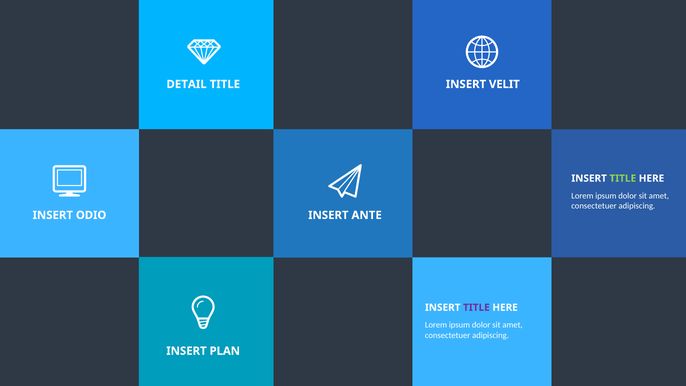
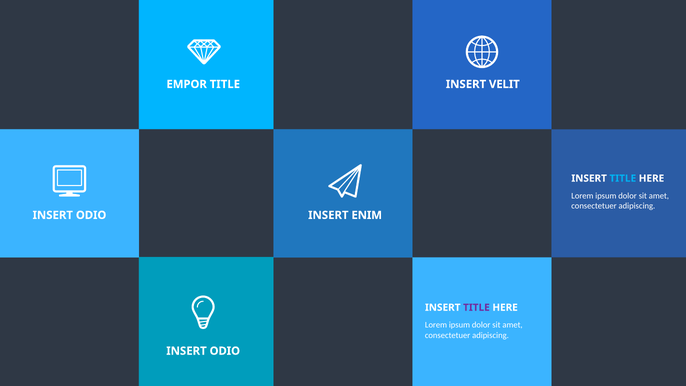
DETAIL: DETAIL -> EMPOR (187, 84)
TITLE colour: light green -> light blue (623, 178)
ANTE: ANTE -> ENIM (367, 215)
PLAN: PLAN -> ODIO (225, 351)
